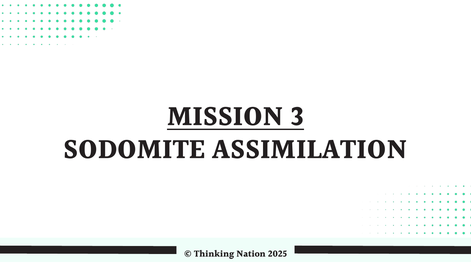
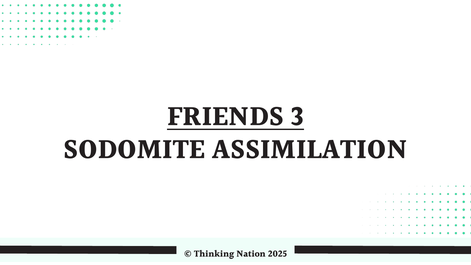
MISSION: MISSION -> FRIENDS (225, 118)
